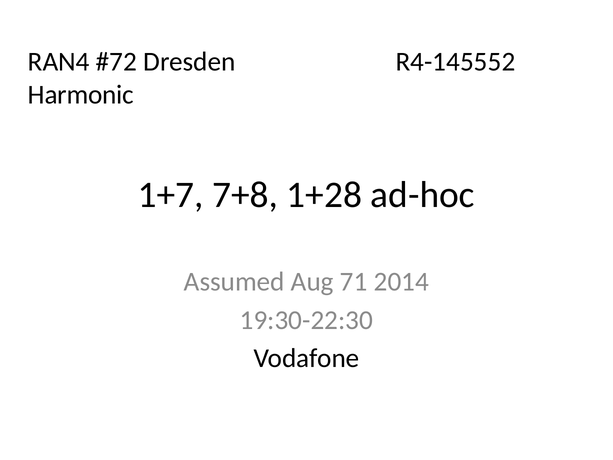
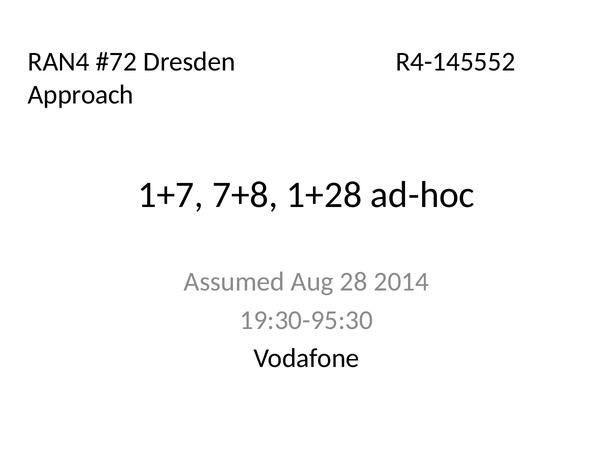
Harmonic: Harmonic -> Approach (81, 95)
71: 71 -> 28 (354, 282)
19:30-22:30: 19:30-22:30 -> 19:30-95:30 (306, 320)
